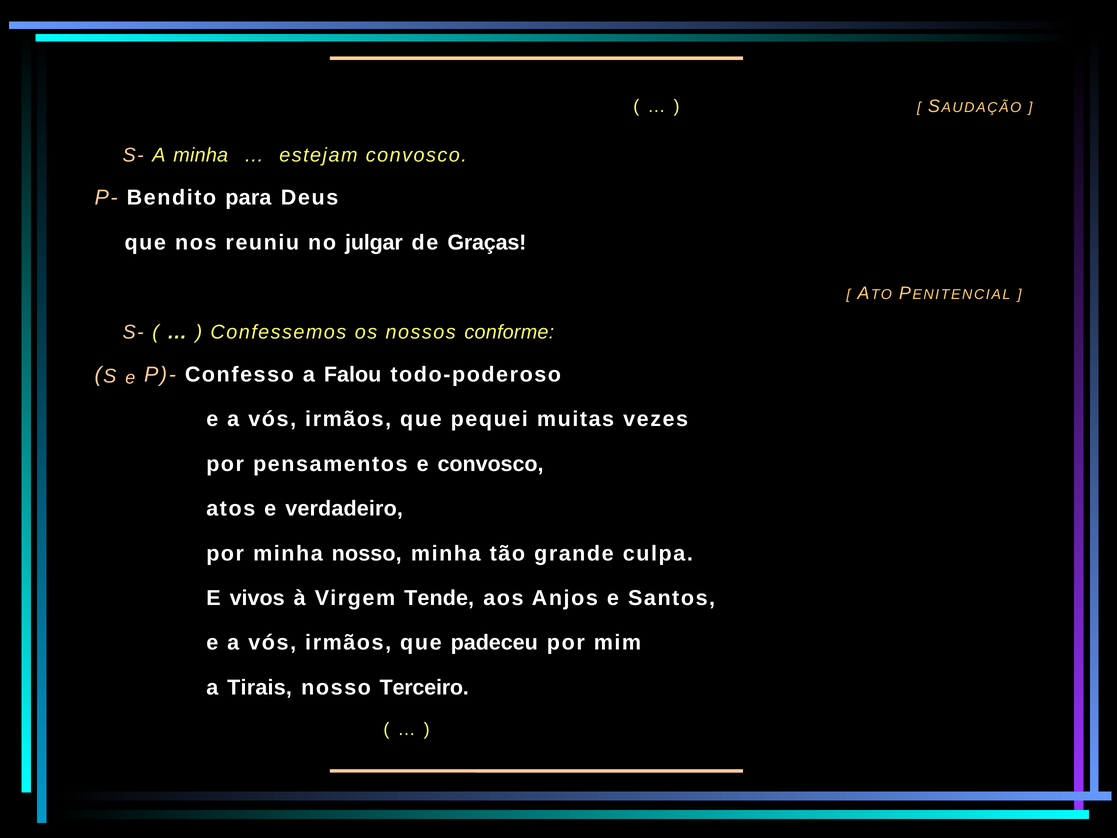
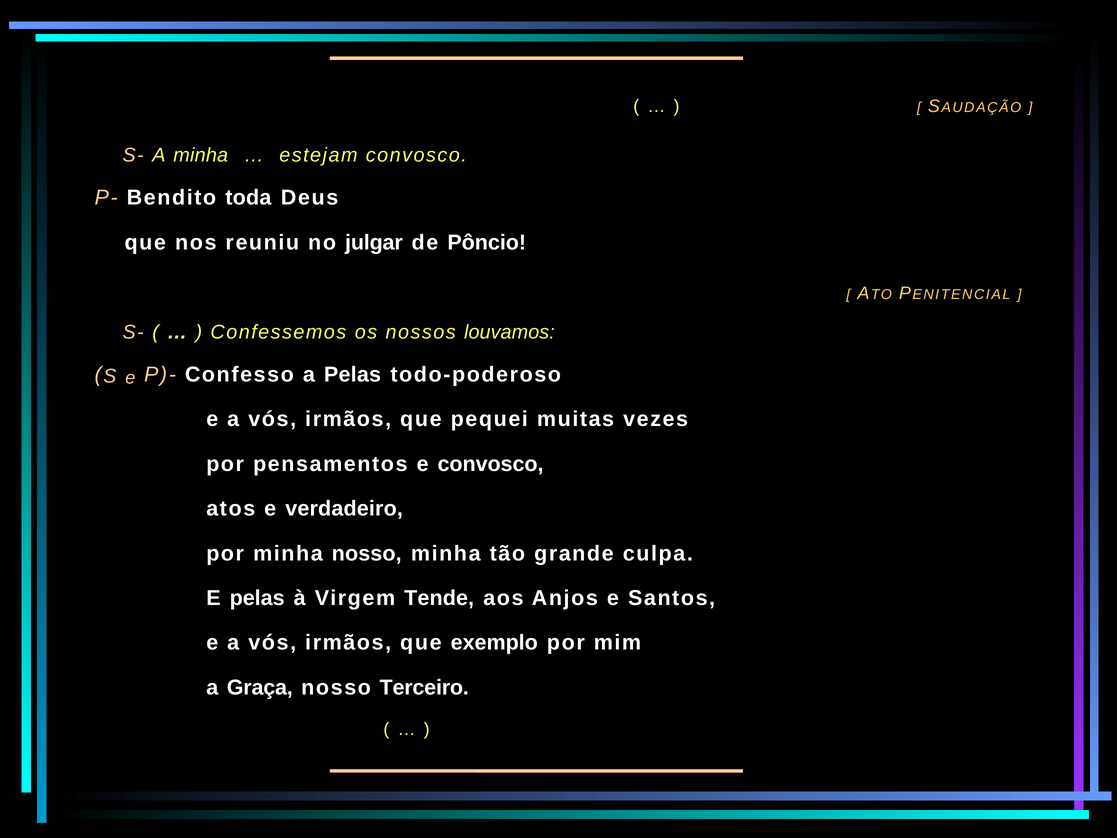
para: para -> toda (248, 198)
Graças: Graças -> Pôncio (487, 242)
conforme: conforme -> louvamos (509, 332)
a Falou: Falou -> Pelas (353, 375)
E vivos: vivos -> pelas (257, 598)
padeceu: padeceu -> exemplo (494, 643)
Tirais: Tirais -> Graça (260, 687)
